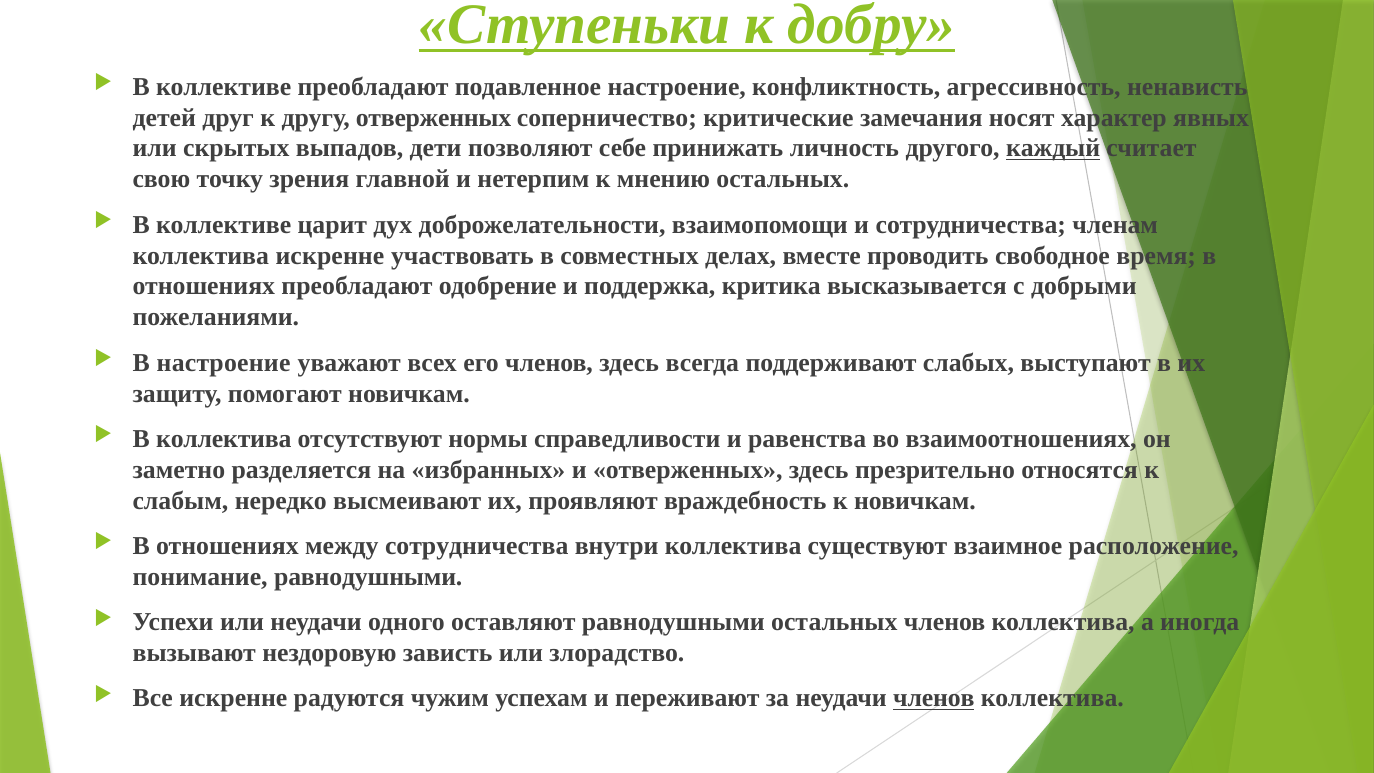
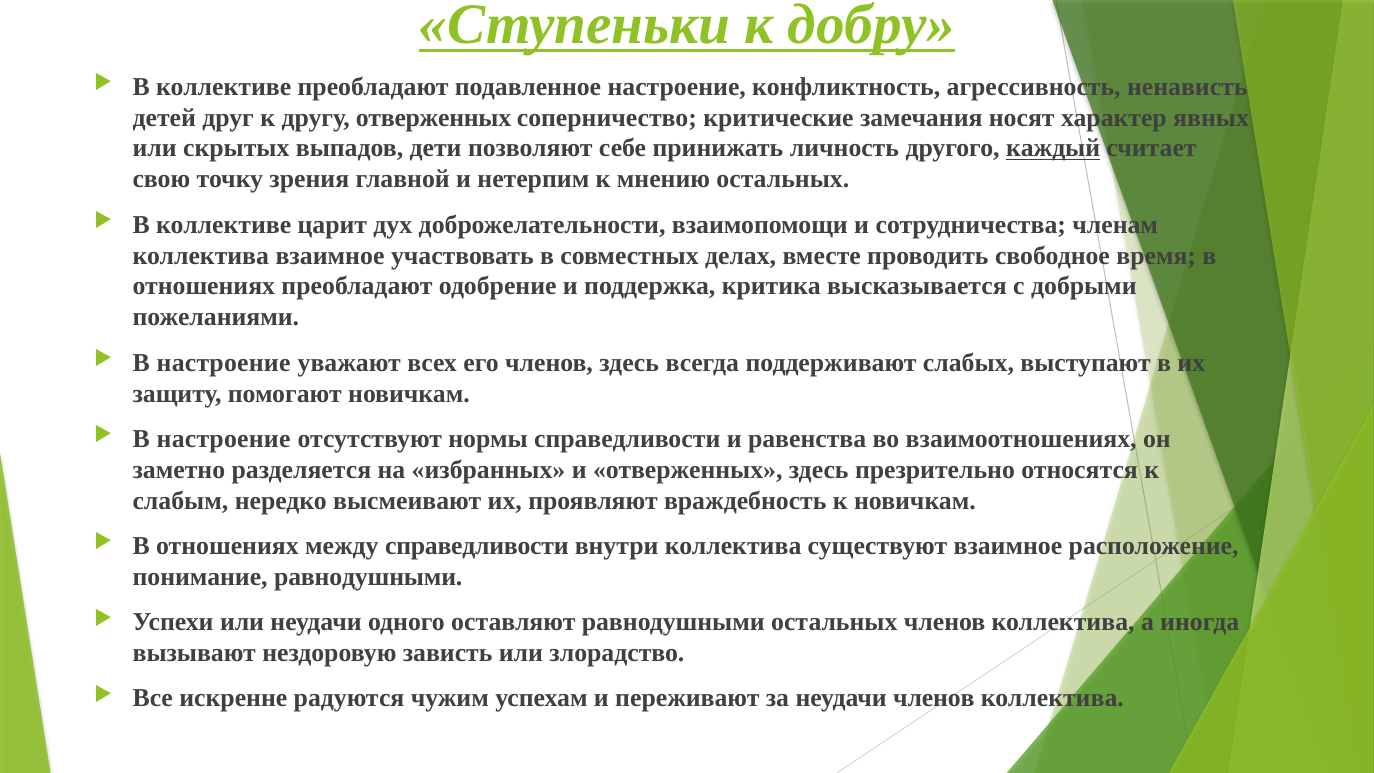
коллектива искренне: искренне -> взаимное (330, 256)
коллектива: коллектива -> настроение (224, 439)
между сотрудничества: сотрудничества -> справедливости (477, 546)
членов underline: present -> none (934, 698)
